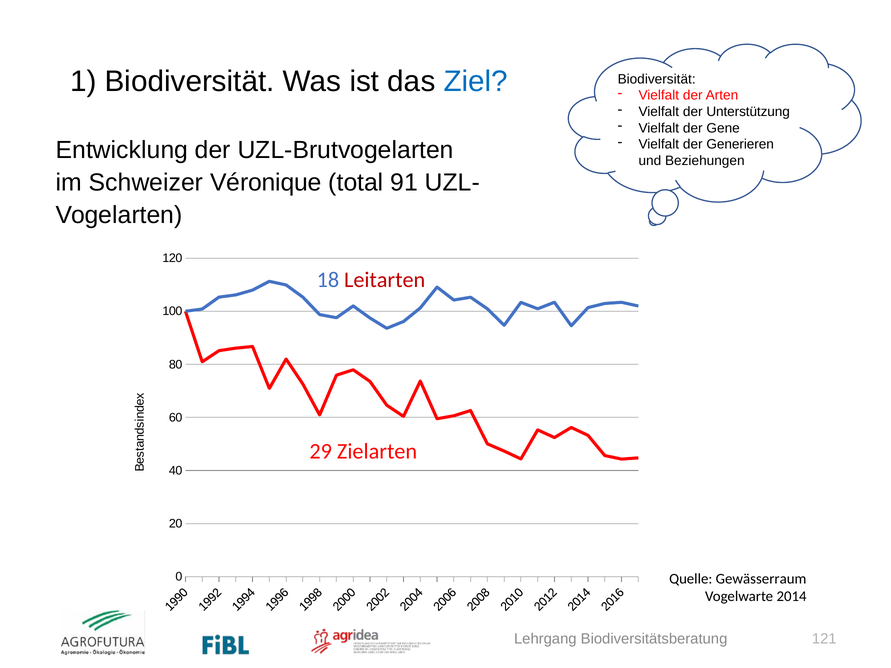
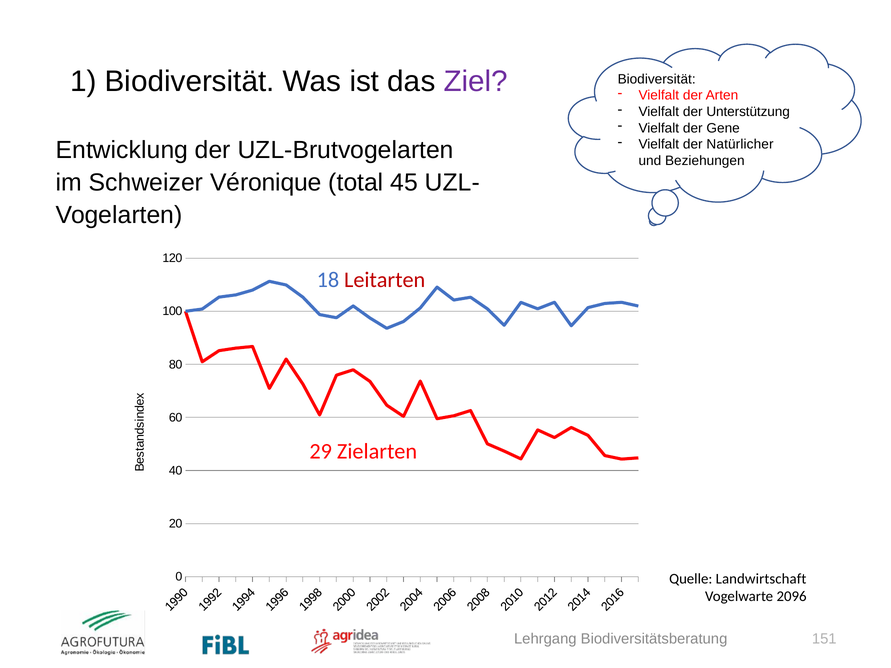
Ziel colour: blue -> purple (476, 81)
Generieren: Generieren -> Natürlicher (740, 144)
91: 91 -> 45 (404, 183)
Gewässerraum: Gewässerraum -> Landwirtschaft (761, 579)
2014: 2014 -> 2096 (792, 597)
121: 121 -> 151 (824, 639)
